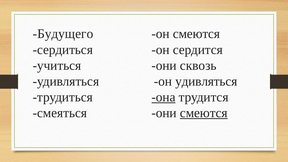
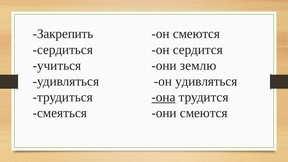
Будущего: Будущего -> Закрепить (63, 34)
сквозь: сквозь -> землю (198, 65)
смеются underline: present -> none (204, 113)
